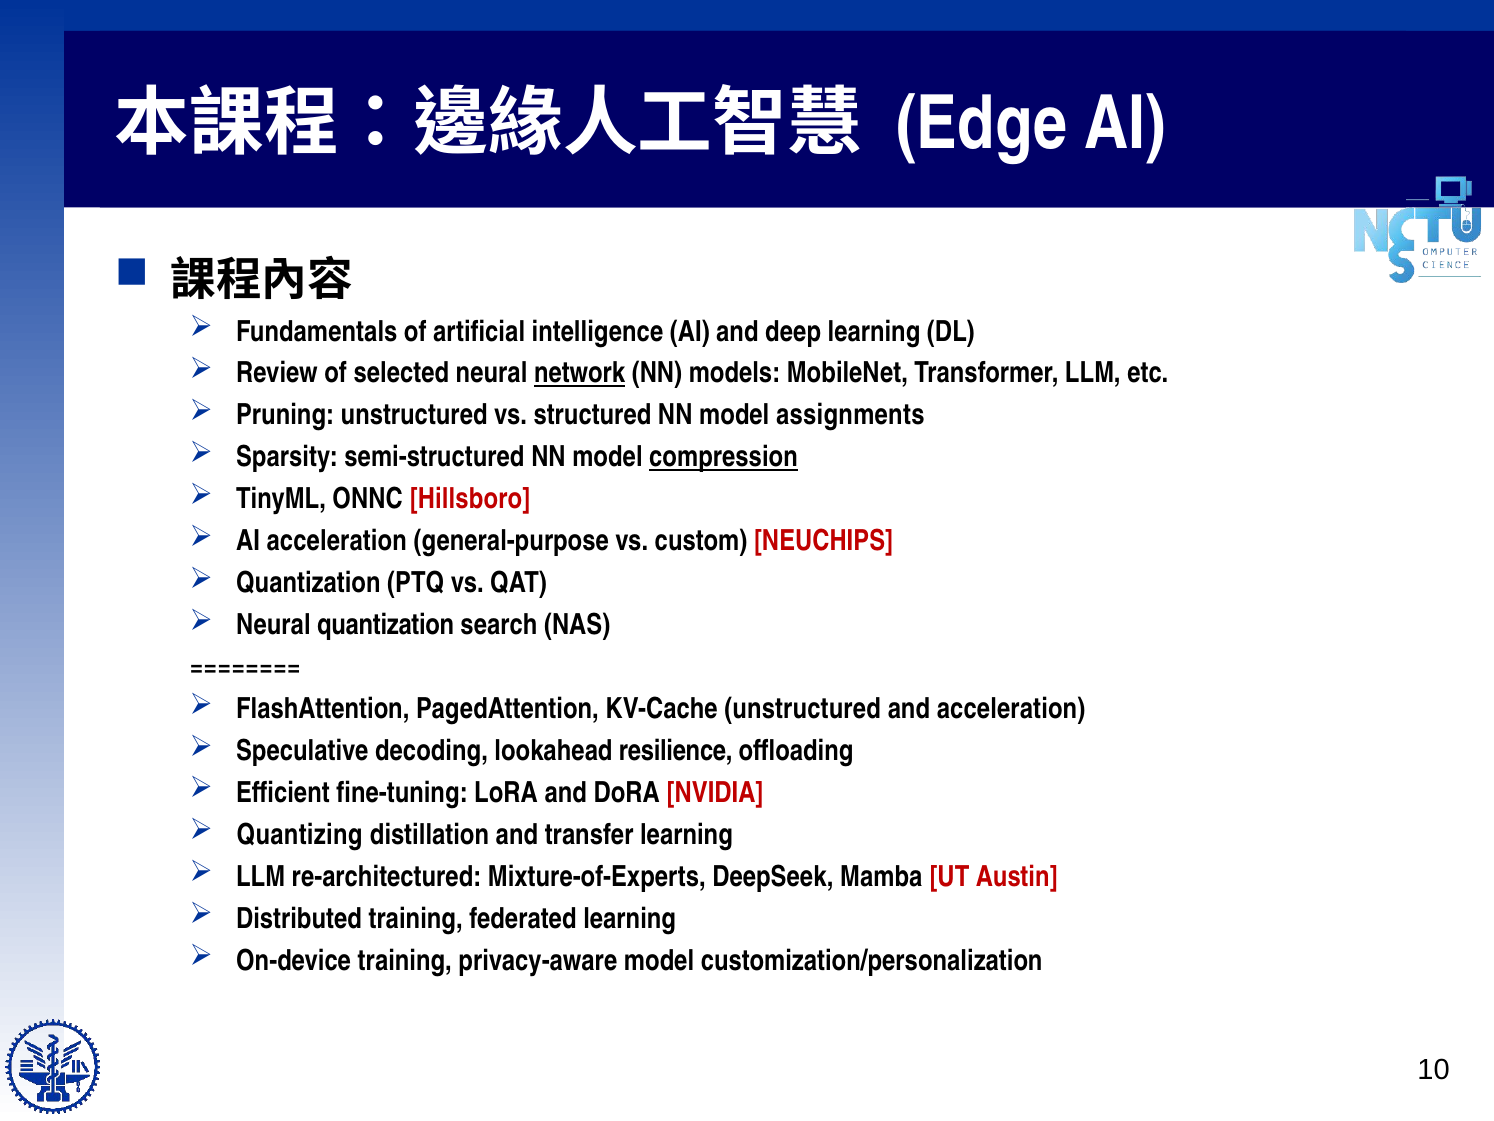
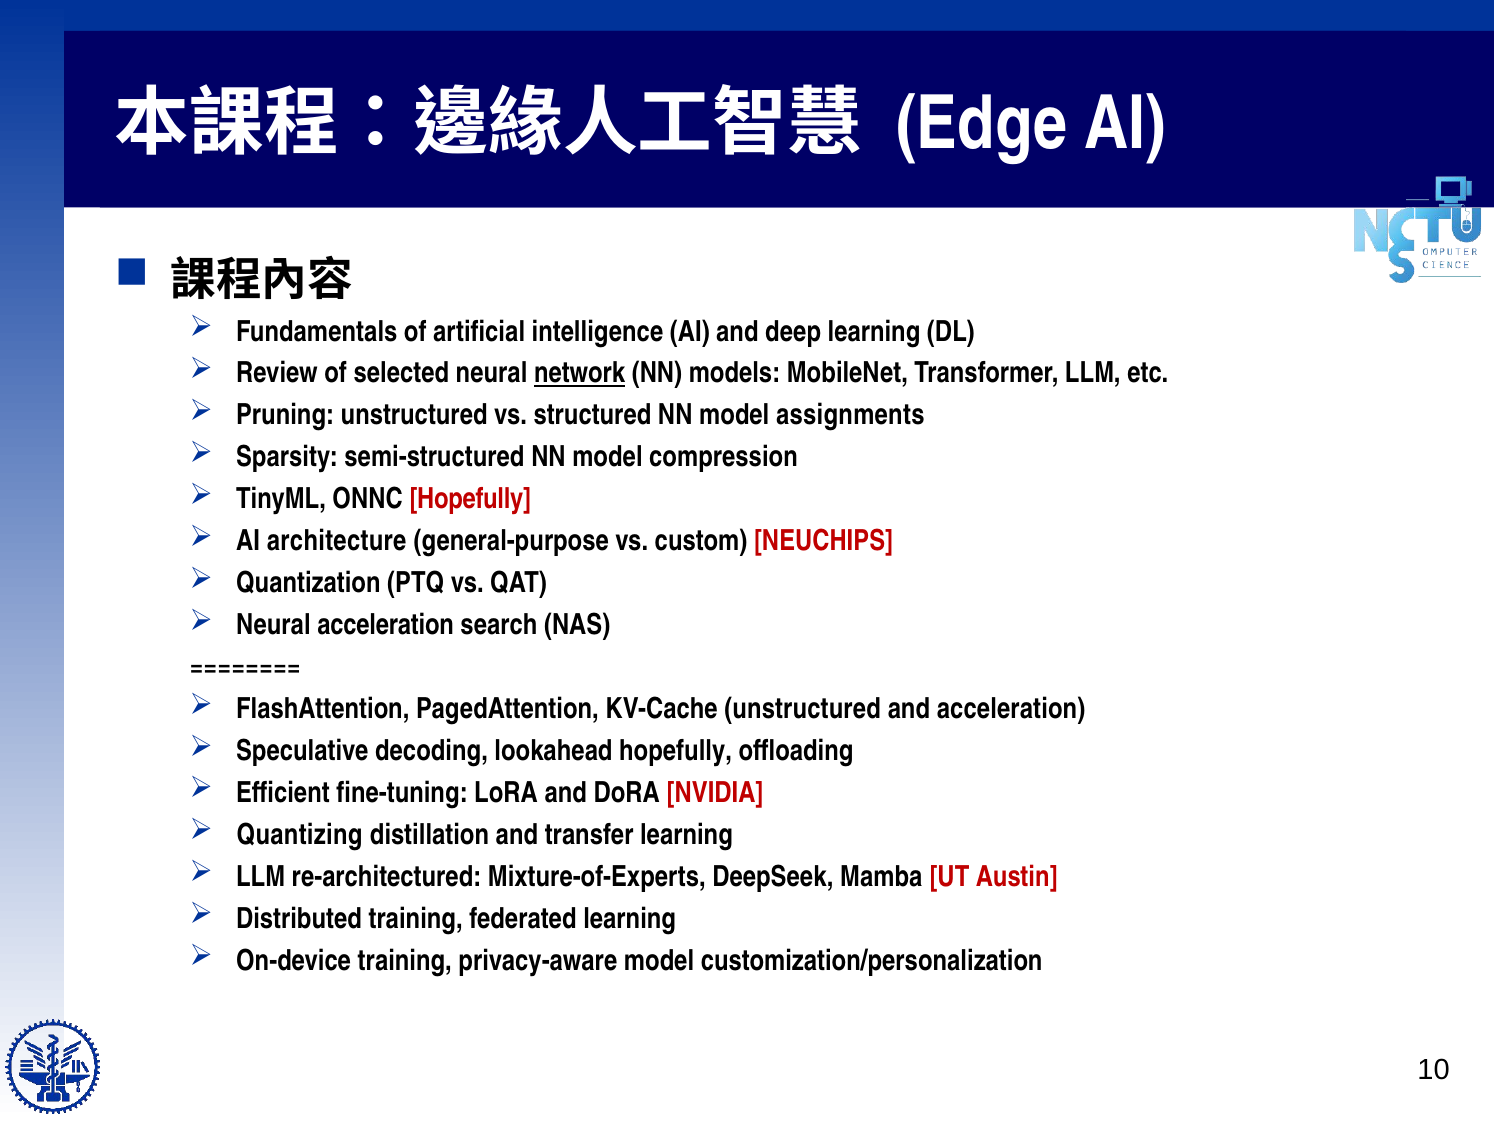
compression underline: present -> none (723, 457)
ONNC Hillsboro: Hillsboro -> Hopefully (470, 499)
AI acceleration: acceleration -> architecture (337, 541)
Neural quantization: quantization -> acceleration (386, 625)
lookahead resilience: resilience -> hopefully (676, 751)
